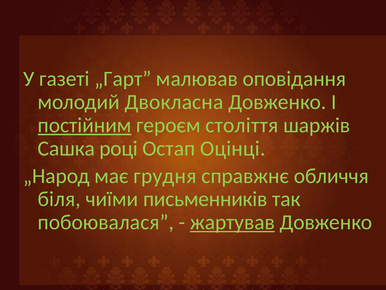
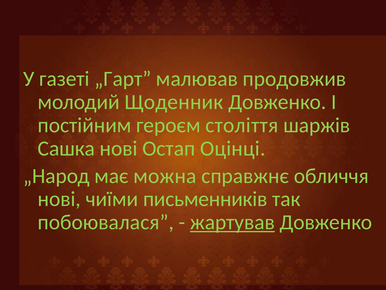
оповiдання: оповiдання -> продовжив (294, 79)
Двокласна: Двокласна -> Щоденник (174, 102)
постійним underline: present -> none (85, 125)
Сашка році: році -> нові (119, 148)
грудня: грудня -> можна (165, 176)
біля: біля -> нові (59, 199)
